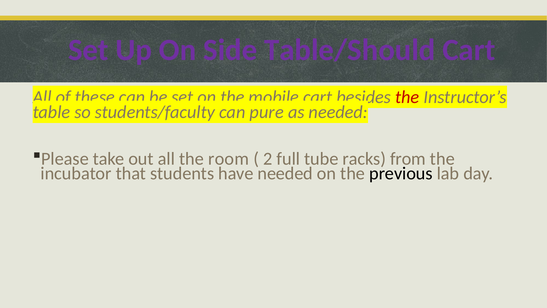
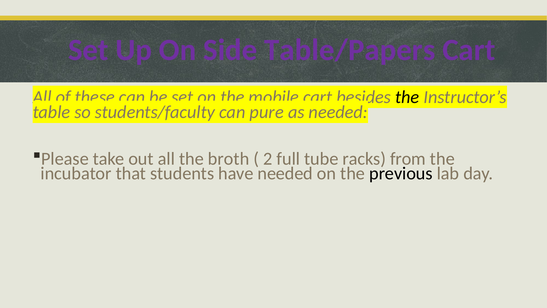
Table/Should: Table/Should -> Table/Papers (350, 50)
the colour: red -> black (407, 97)
room: room -> broth (229, 159)
